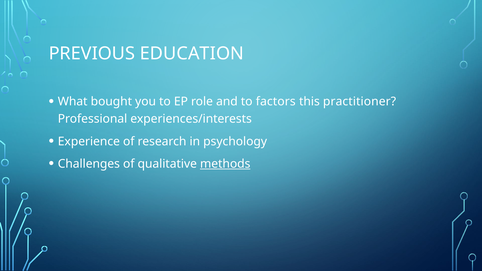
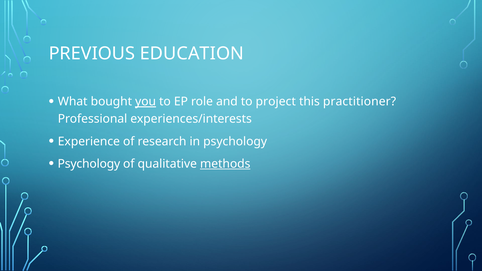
you underline: none -> present (146, 102)
factors: factors -> project (276, 102)
Challenges: Challenges -> Psychology (89, 164)
